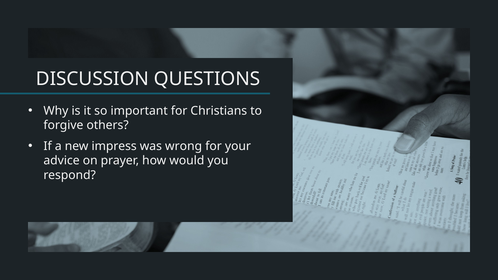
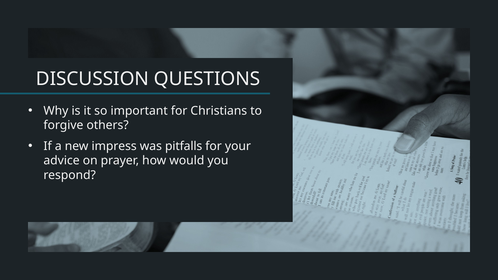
wrong: wrong -> pitfalls (184, 146)
